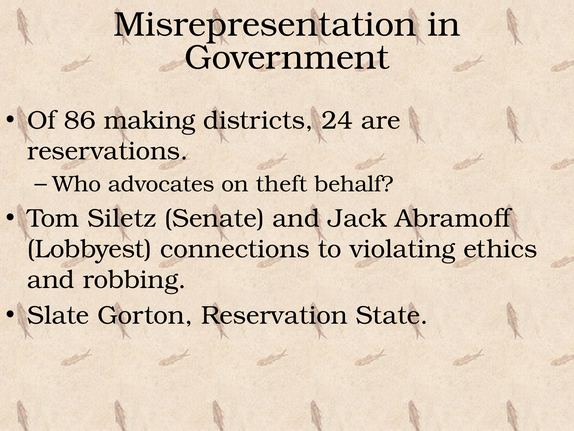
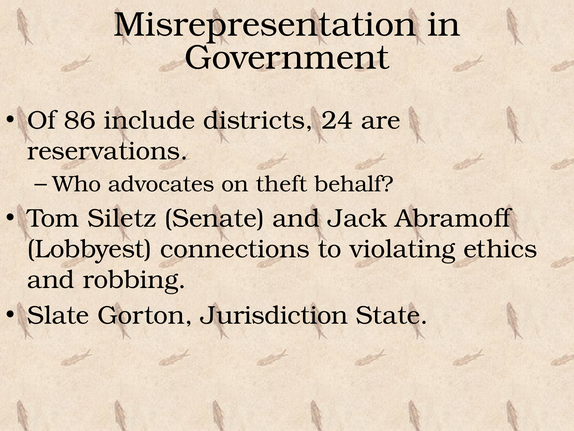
making: making -> include (149, 120)
Reservation: Reservation -> Jurisdiction (275, 315)
